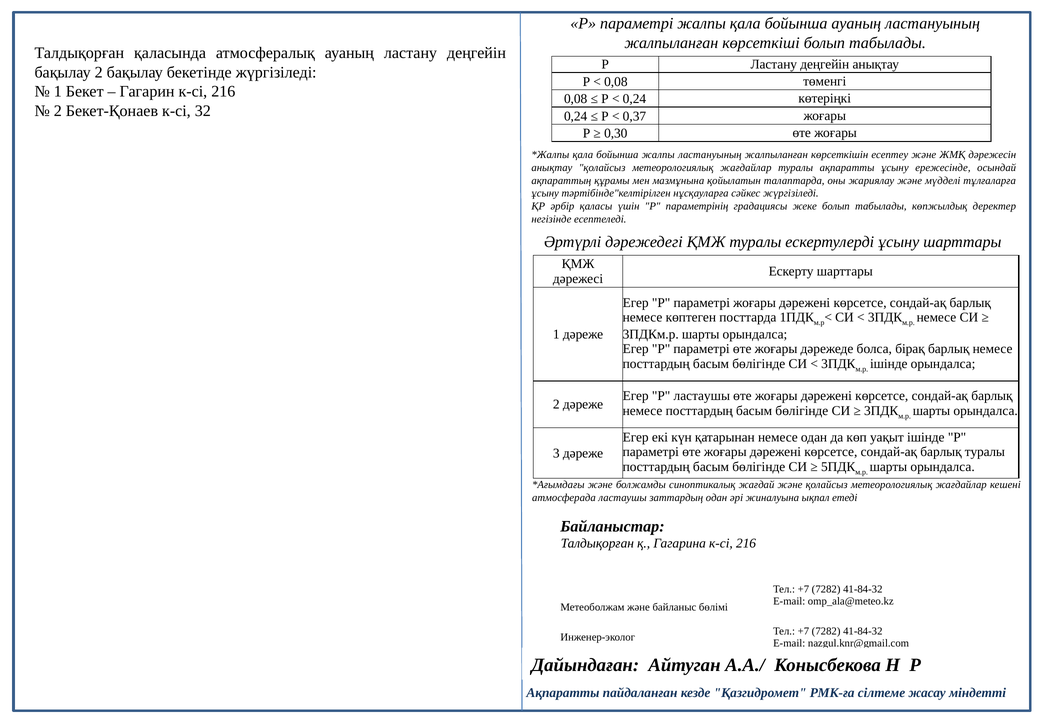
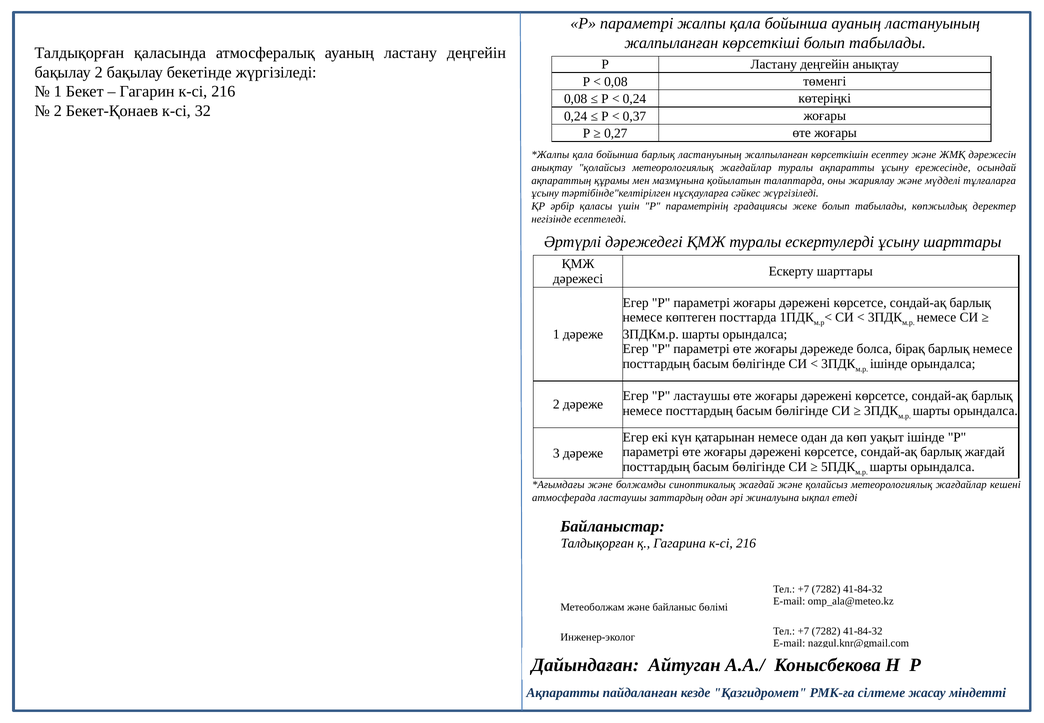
0,30: 0,30 -> 0,27 (616, 133)
бойынша жалпы: жалпы -> барлық (658, 155)
барлық туралы: туралы -> жағдай (985, 452)
